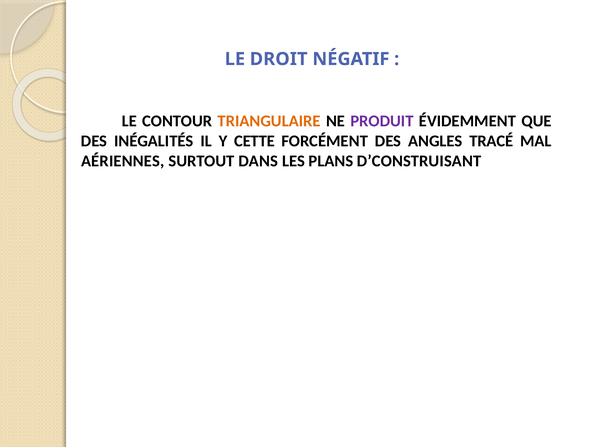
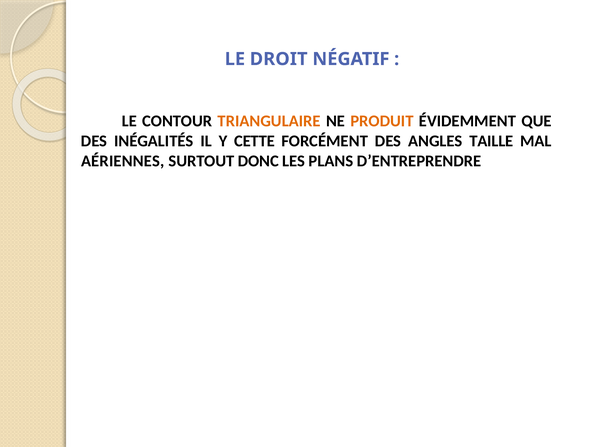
PRODUIT colour: purple -> orange (382, 121)
TRACÉ: TRACÉ -> TAILLE (491, 141)
DANS: DANS -> DONC (258, 161)
D’CONSTRUISANT: D’CONSTRUISANT -> D’ENTREPRENDRE (419, 161)
